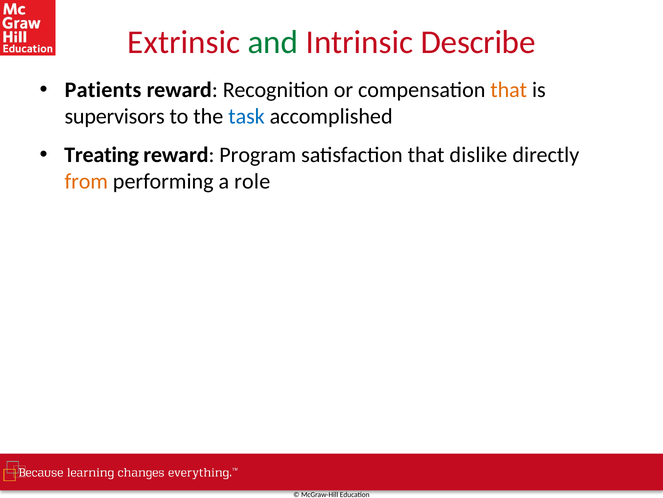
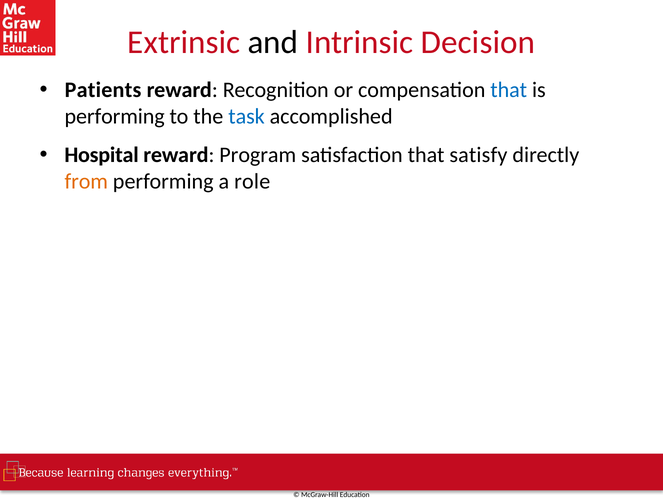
and colour: green -> black (273, 42)
Describe: Describe -> Decision (478, 42)
that colour: orange -> blue (509, 90)
supervisors: supervisors -> performing (115, 116)
Treating: Treating -> Hospital (102, 155)
dislike: dislike -> satisfy (478, 155)
